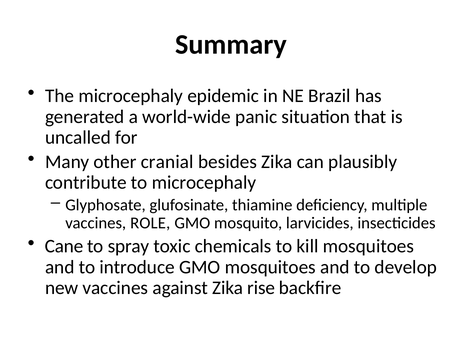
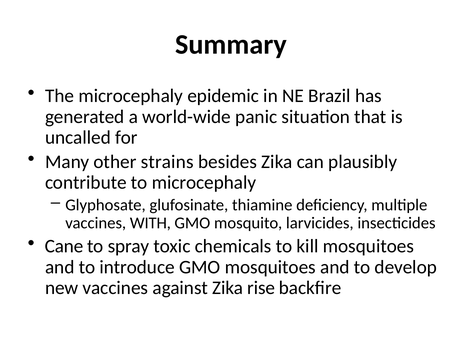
cranial: cranial -> strains (167, 162)
ROLE: ROLE -> WITH (150, 223)
